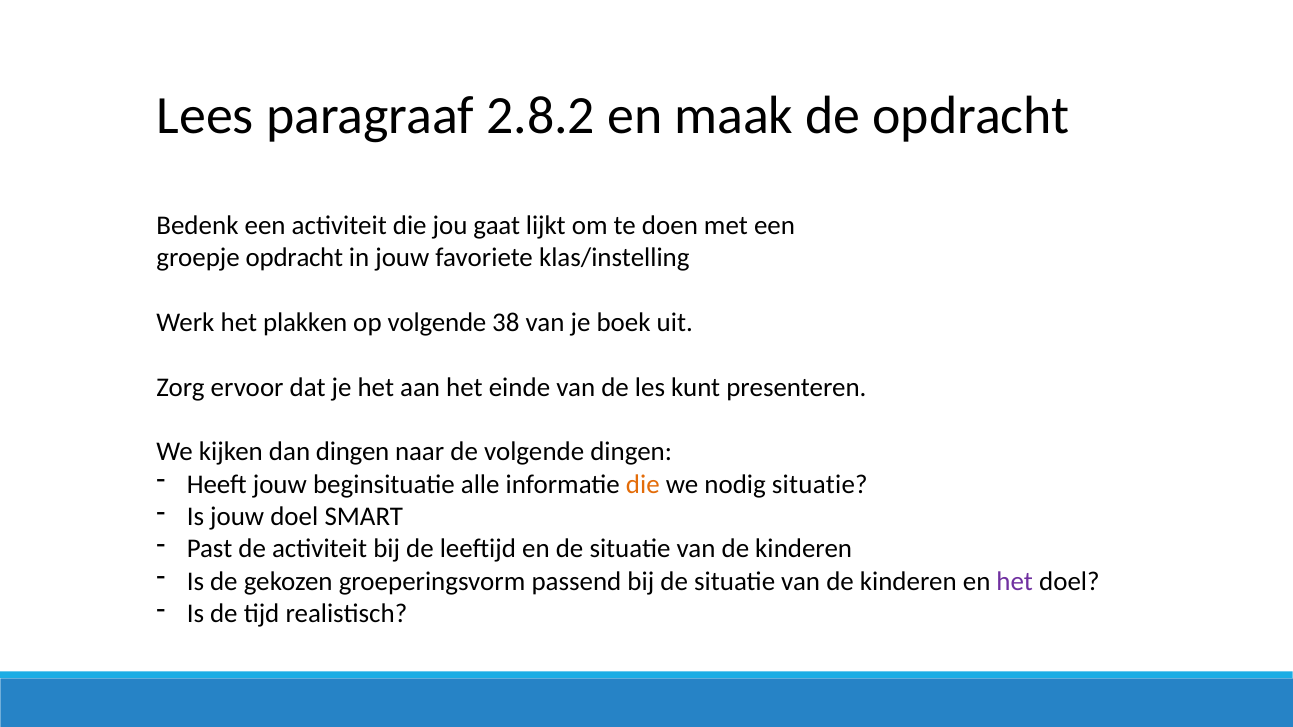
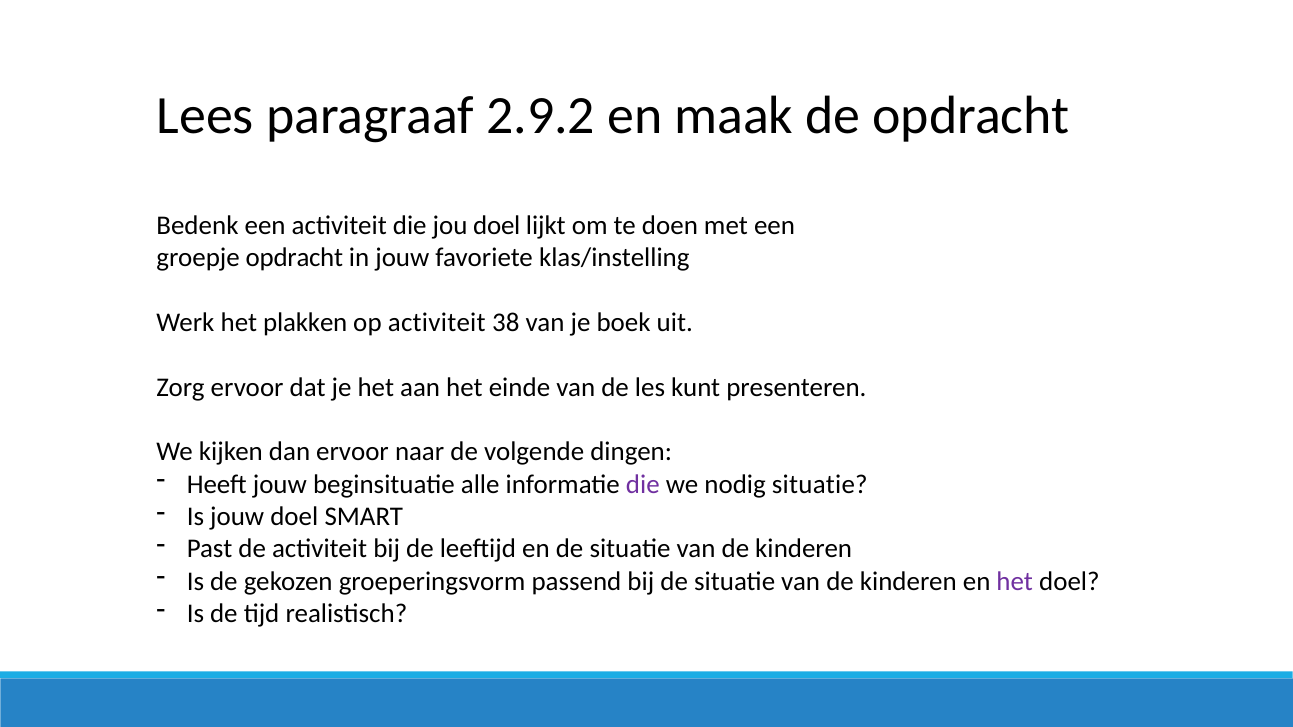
2.8.2: 2.8.2 -> 2.9.2 (541, 116)
jou gaat: gaat -> doel (497, 226)
op volgende: volgende -> activiteit (437, 323)
dan dingen: dingen -> ervoor (353, 452)
die colour: orange -> purple (643, 485)
